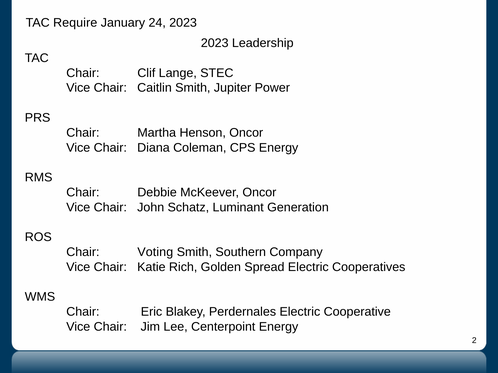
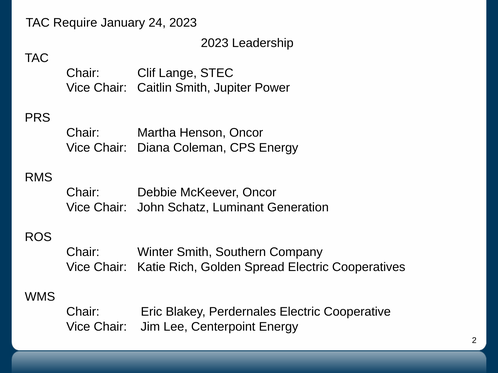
Voting: Voting -> Winter (155, 252)
